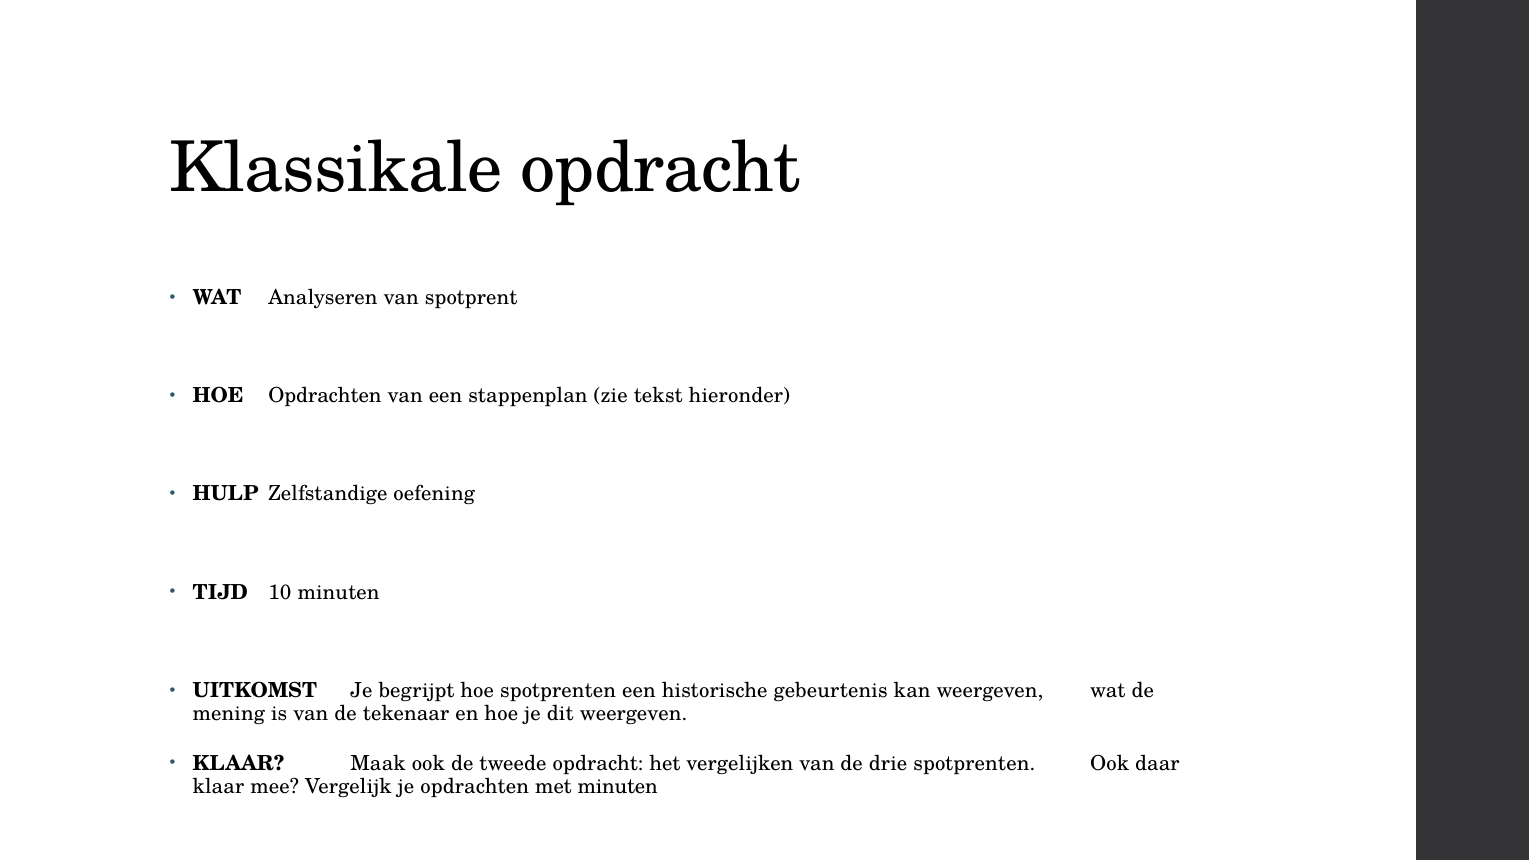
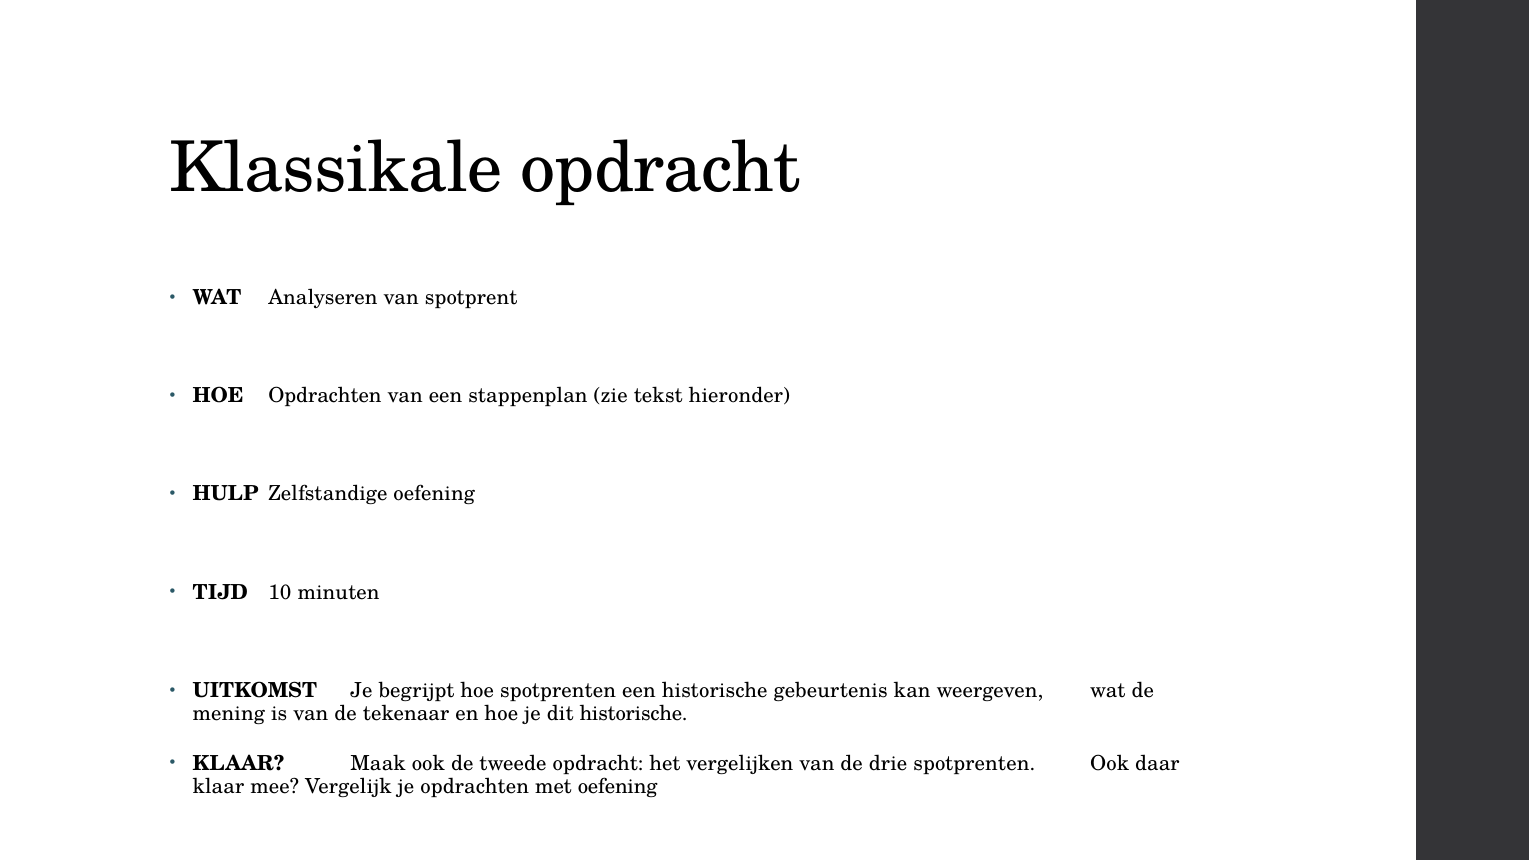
dit weergeven: weergeven -> historische (634, 714)
met minuten: minuten -> oefening (618, 787)
